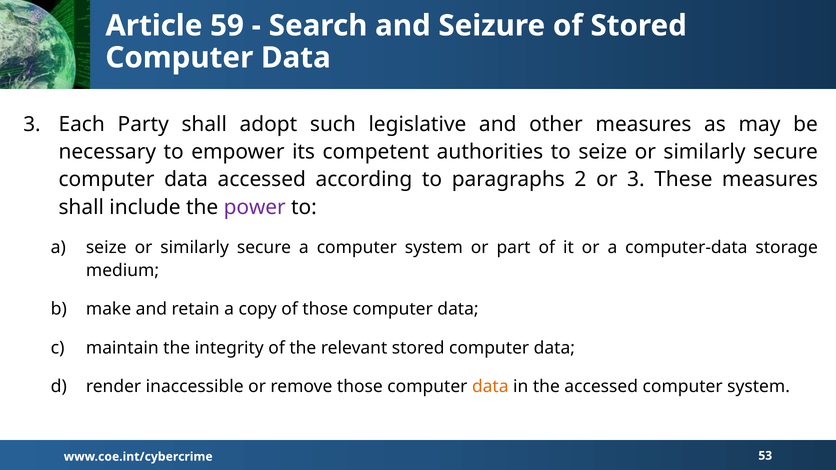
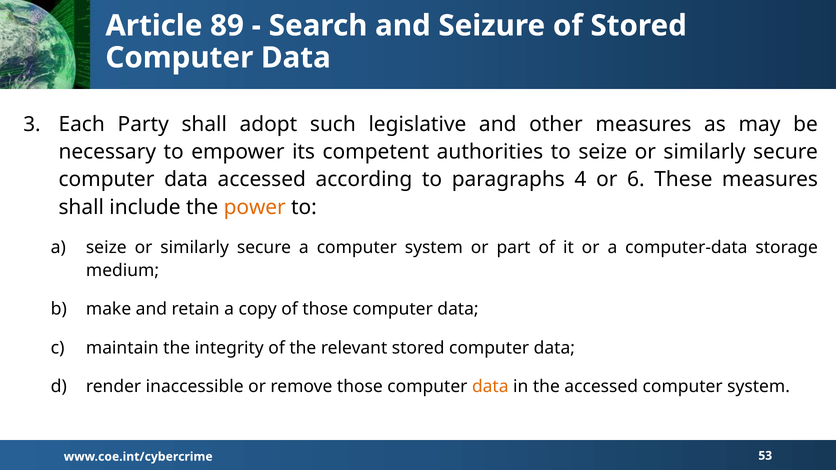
59: 59 -> 89 (227, 26)
2: 2 -> 4 (580, 180)
or 3: 3 -> 6 (636, 180)
power colour: purple -> orange (255, 207)
